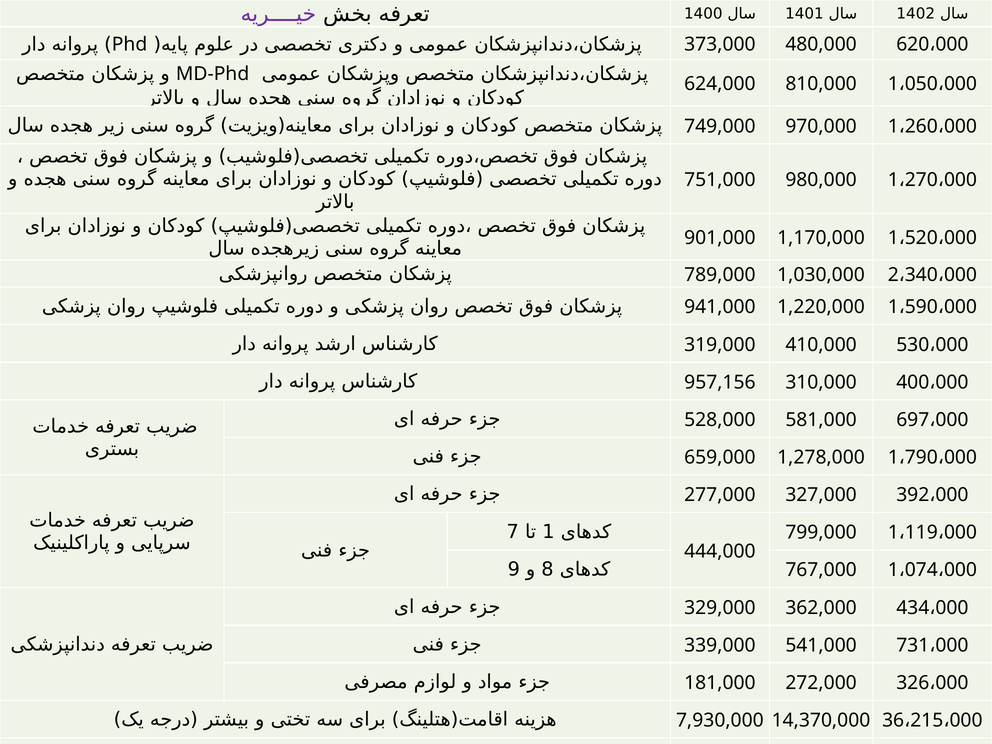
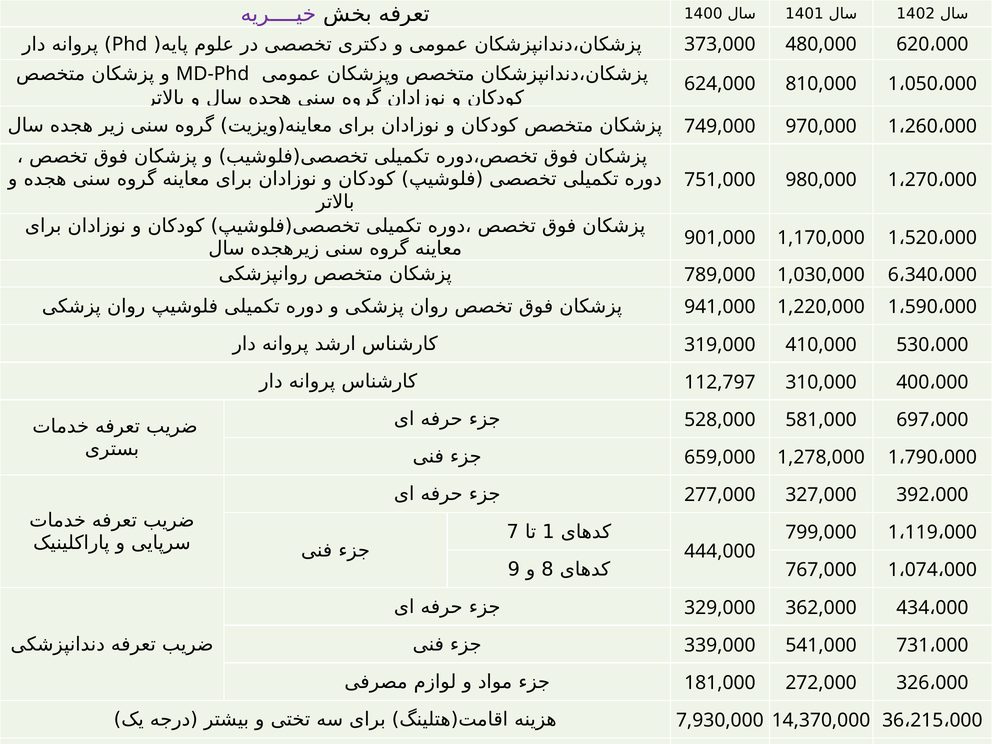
2: 2 -> 6 (893, 275)
957,156: 957,156 -> 112,797 (720, 382)
